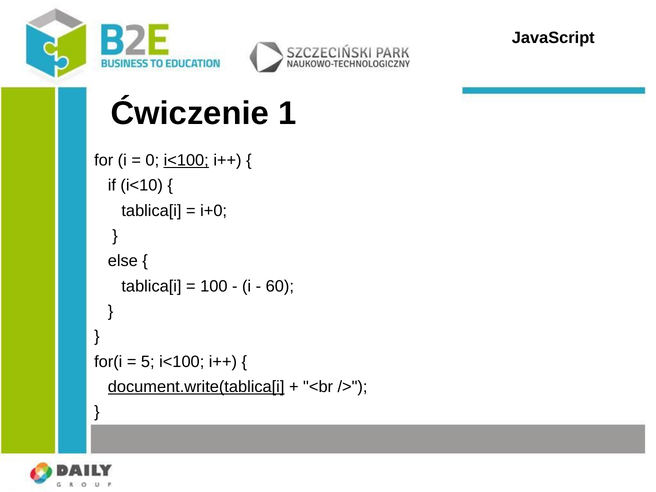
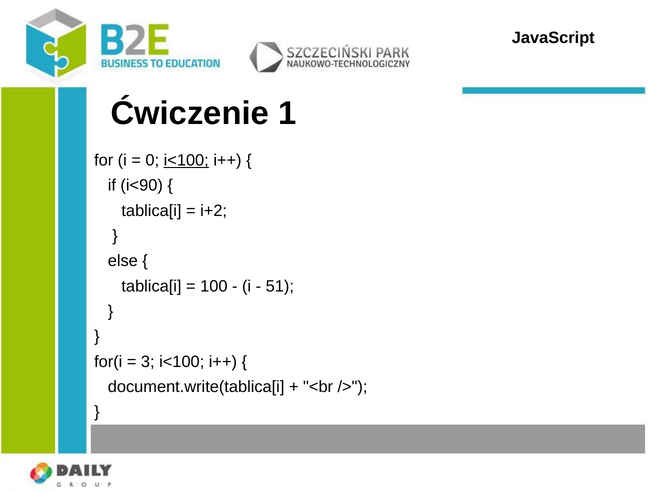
i<10: i<10 -> i<90 (142, 186)
i+0: i+0 -> i+2 (214, 211)
60: 60 -> 51 (280, 286)
5: 5 -> 3 (148, 362)
document.write(tablica[i underline: present -> none (196, 387)
